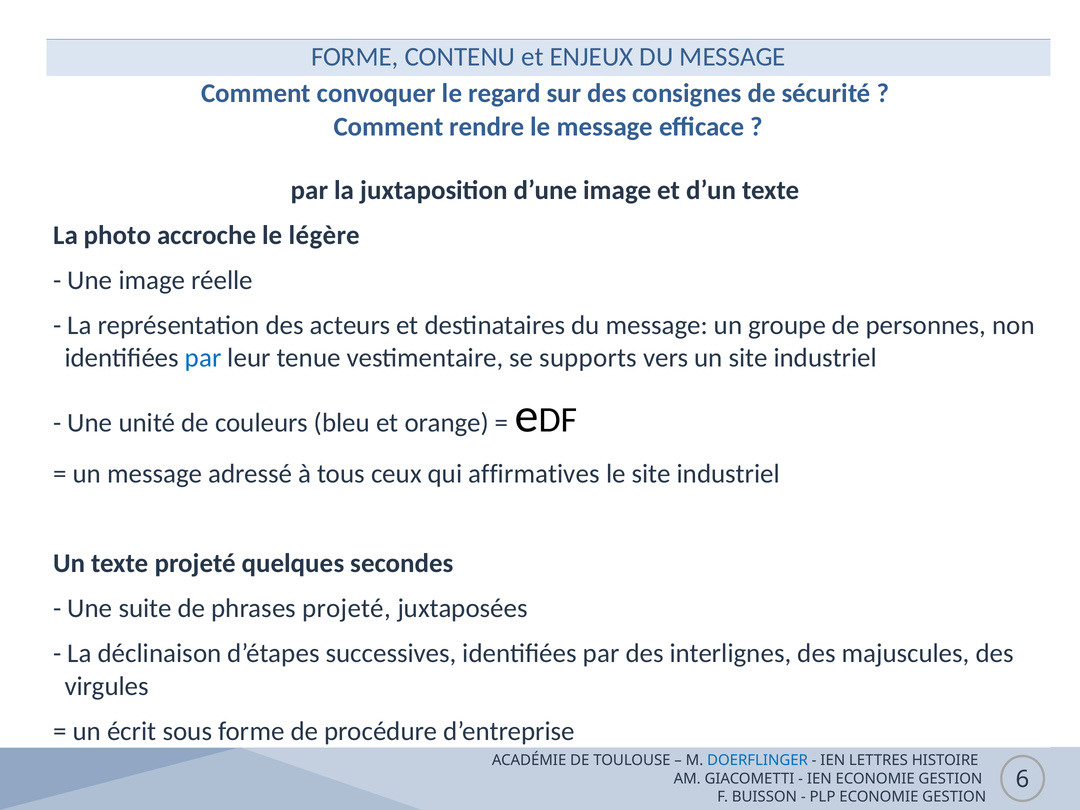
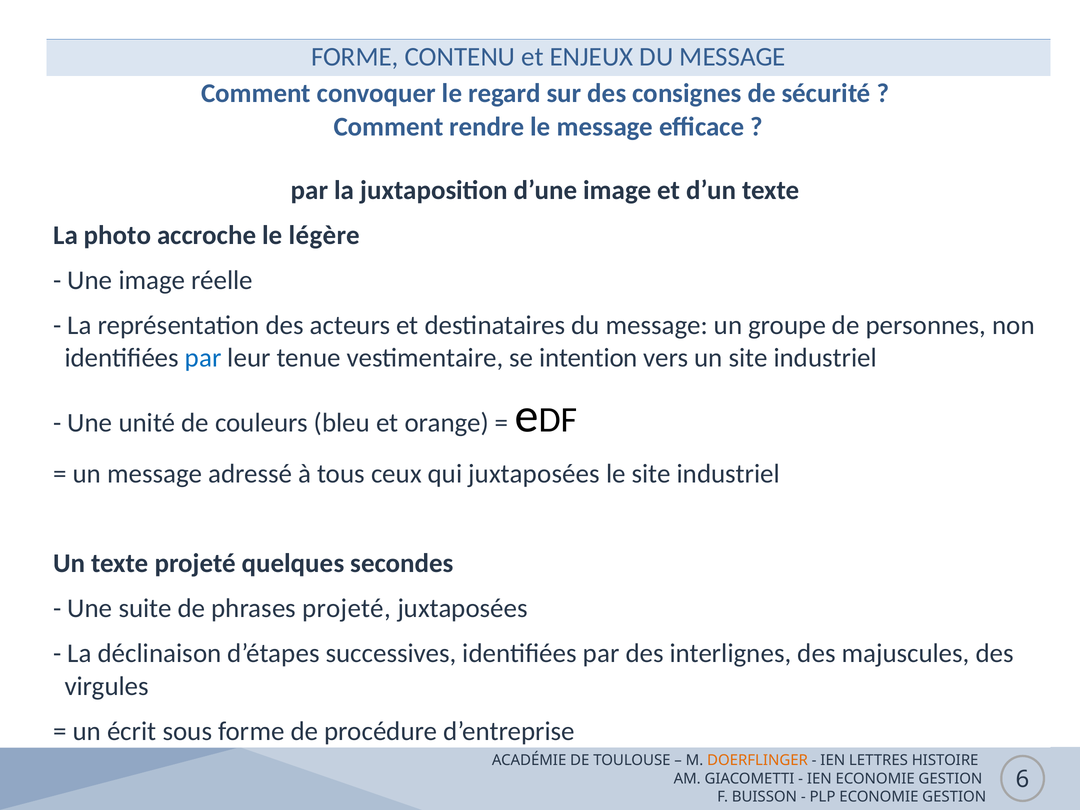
supports: supports -> intention (588, 358)
qui affirmatives: affirmatives -> juxtaposées (534, 474)
DOERFLINGER colour: blue -> orange (758, 761)
